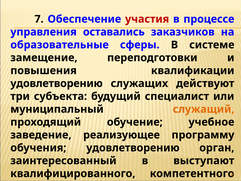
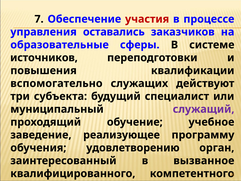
замещение: замещение -> источников (44, 58)
удовлетворению: удовлетворению -> вспомогательно (56, 83)
служащий colour: orange -> purple (204, 109)
выступают: выступают -> вызванное (204, 160)
